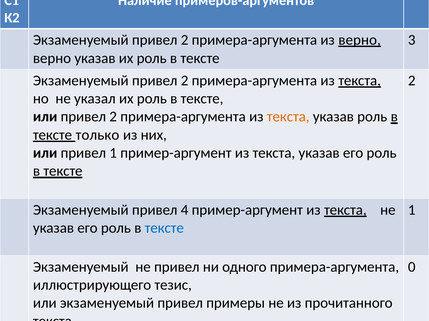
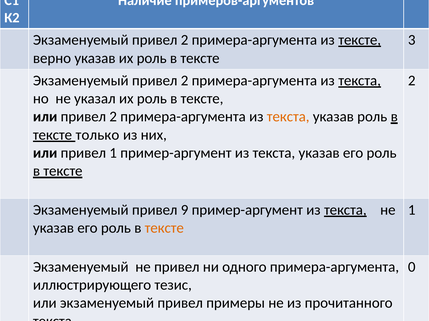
из верно: верно -> тексте (360, 40)
4: 4 -> 9 (185, 210)
тексте colour: blue -> orange (164, 229)
